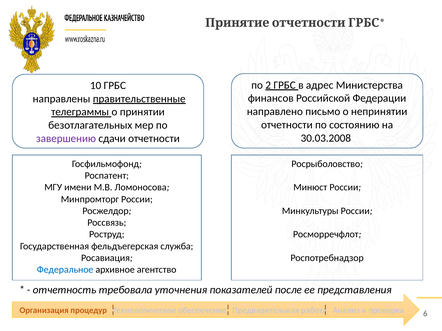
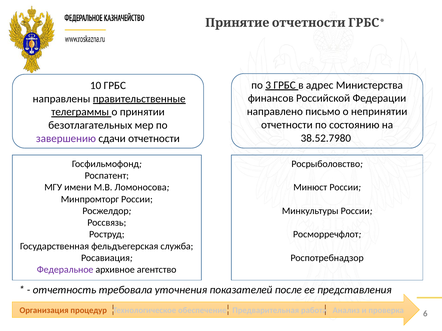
2: 2 -> 3 (268, 85)
30.03.2008: 30.03.2008 -> 38.52.7980 (326, 138)
Федеральное colour: blue -> purple (65, 270)
